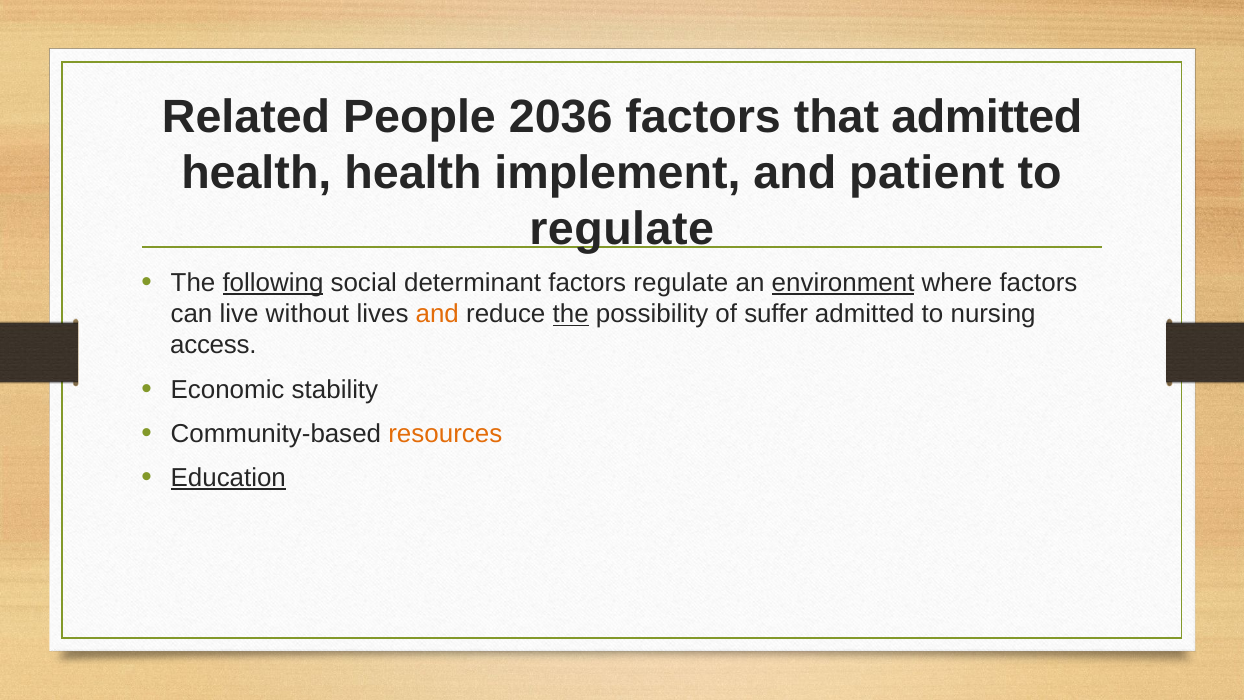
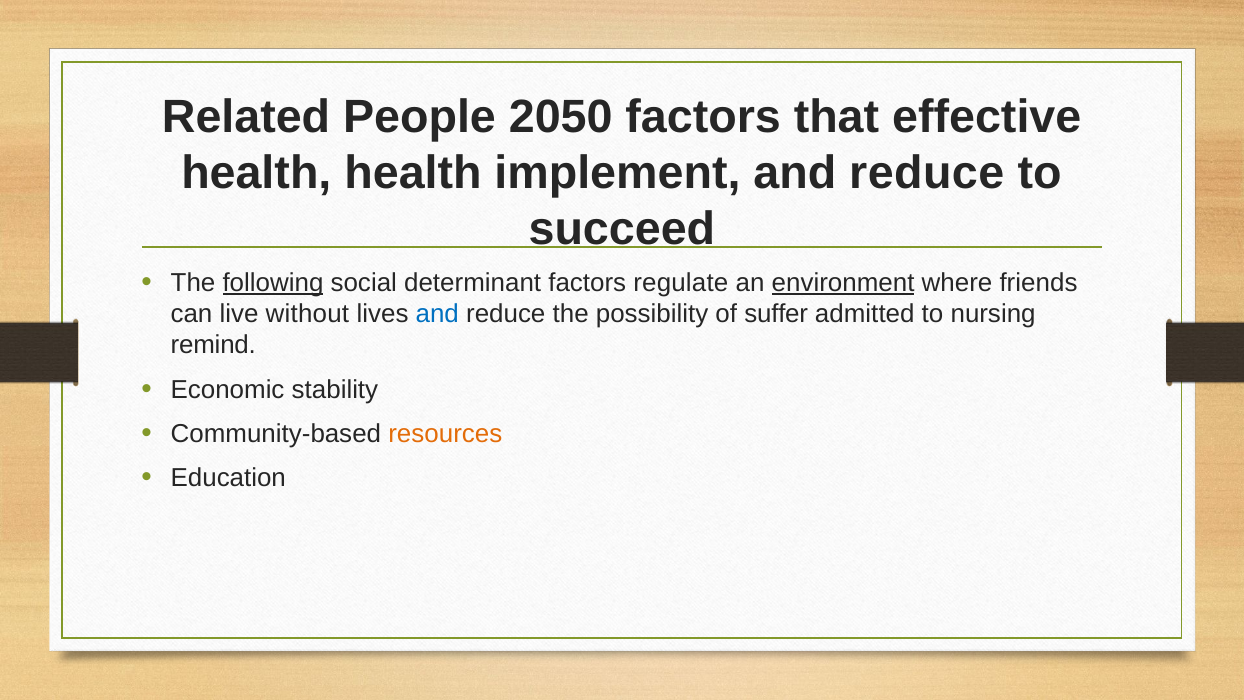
2036: 2036 -> 2050 (561, 117)
that admitted: admitted -> effective (987, 117)
patient: patient -> reduce (927, 173)
regulate: regulate -> succeed (622, 229)
where factors: factors -> friends (1039, 283)
and colour: orange -> blue (437, 314)
the underline: present -> none (571, 314)
access: access -> remind (213, 345)
Education underline: present -> none (228, 478)
